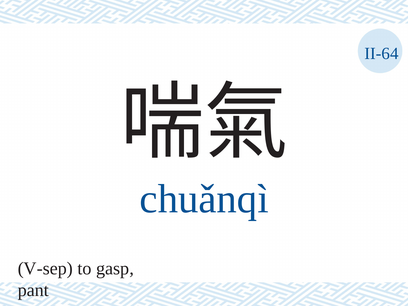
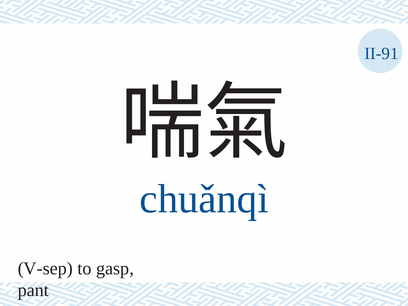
II-64: II-64 -> II-91 (382, 53)
